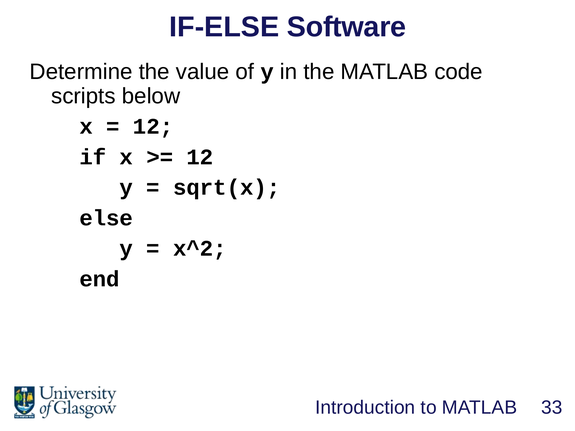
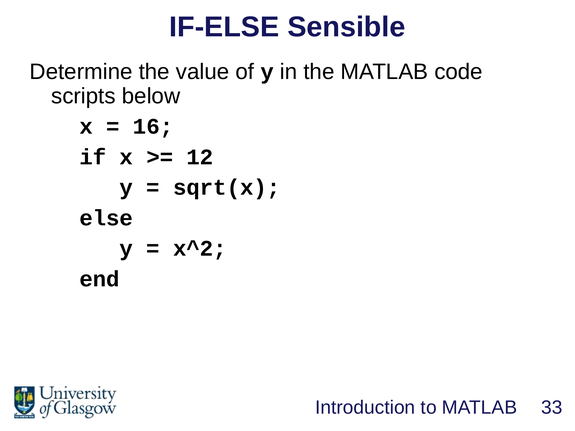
Software: Software -> Sensible (346, 27)
12: 12 -> 16 (153, 127)
